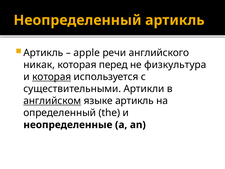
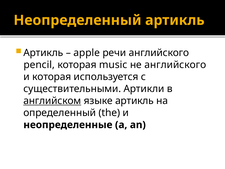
никак: никак -> pencil (39, 65)
перед: перед -> music (113, 65)
не физкультура: физкультура -> английского (175, 65)
которая underline: present -> none (52, 77)
